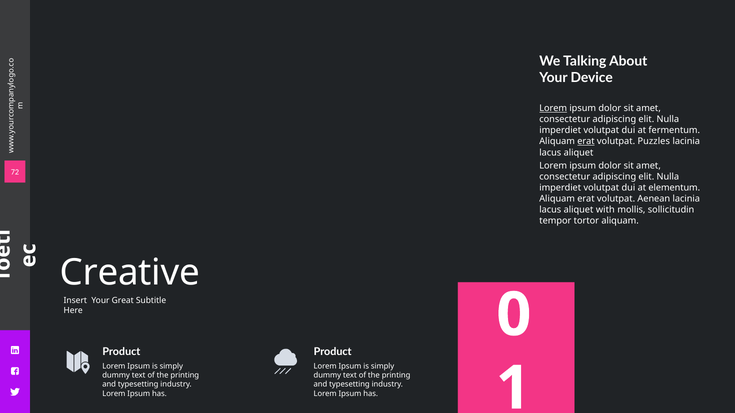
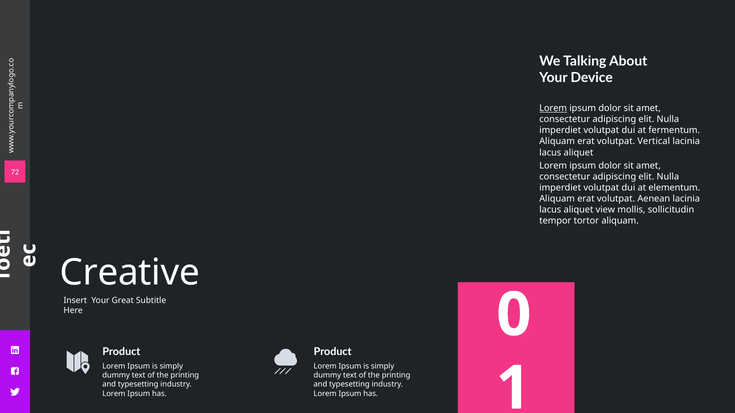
erat underline: present -> none (586, 142)
Puzzles: Puzzles -> Vertical (654, 142)
with: with -> view (605, 210)
